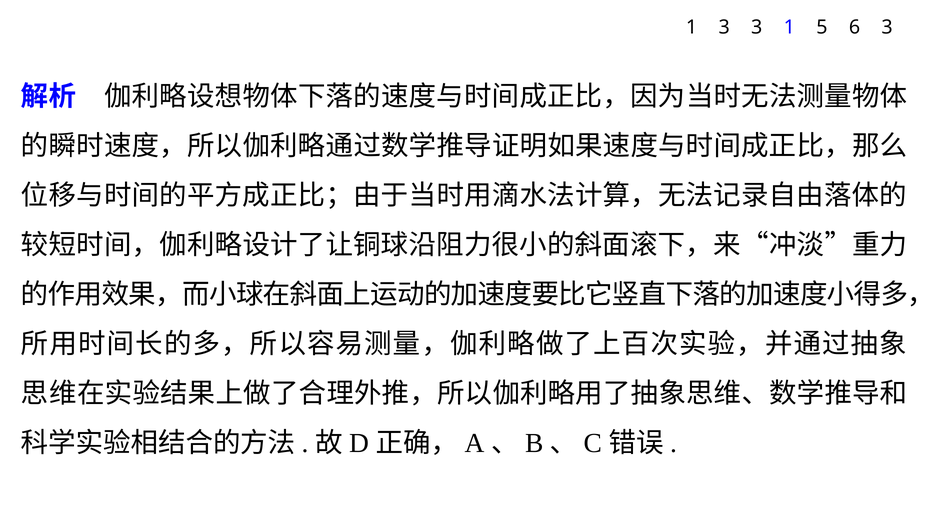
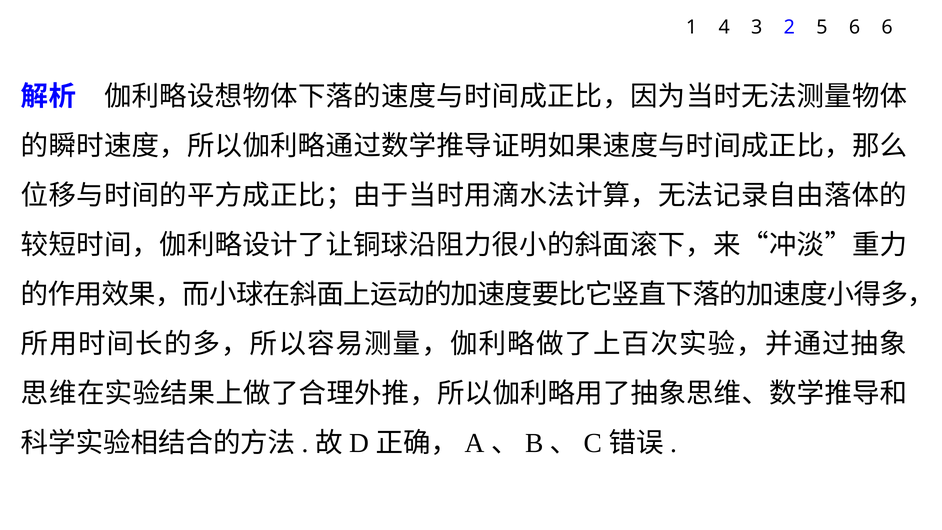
1 3: 3 -> 4 (724, 27)
3 1: 1 -> 2 (789, 27)
6 3: 3 -> 6 (887, 27)
